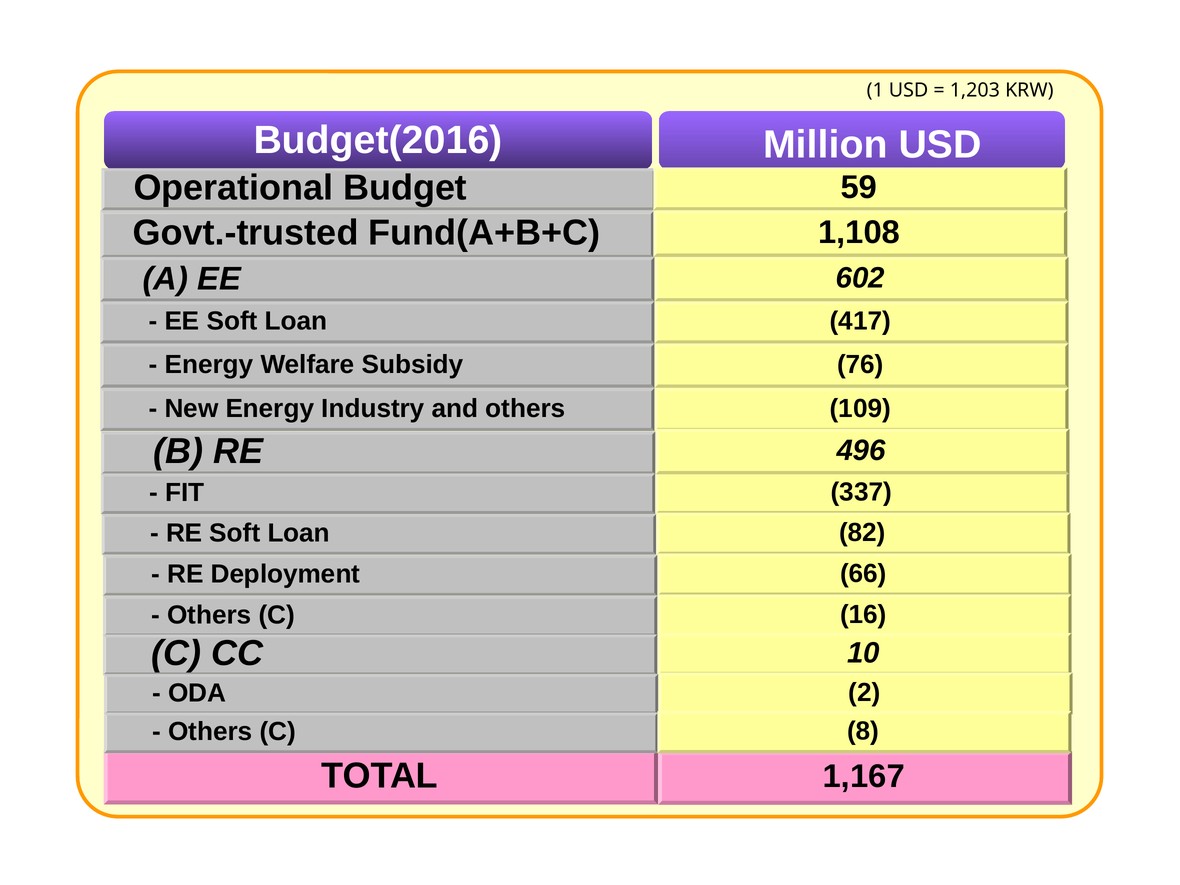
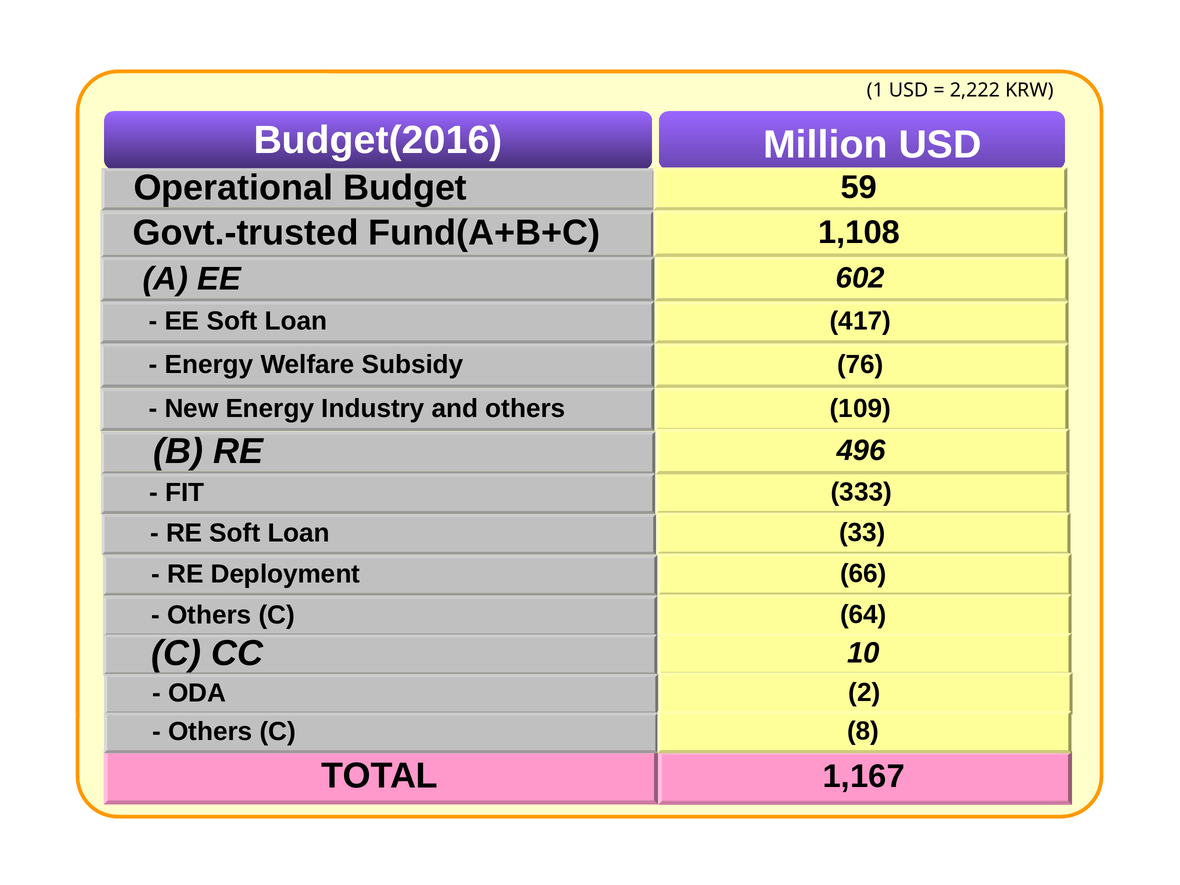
1,203: 1,203 -> 2,222 (975, 90)
337: 337 -> 333 (861, 492)
82: 82 -> 33 (862, 533)
16: 16 -> 64 (863, 614)
